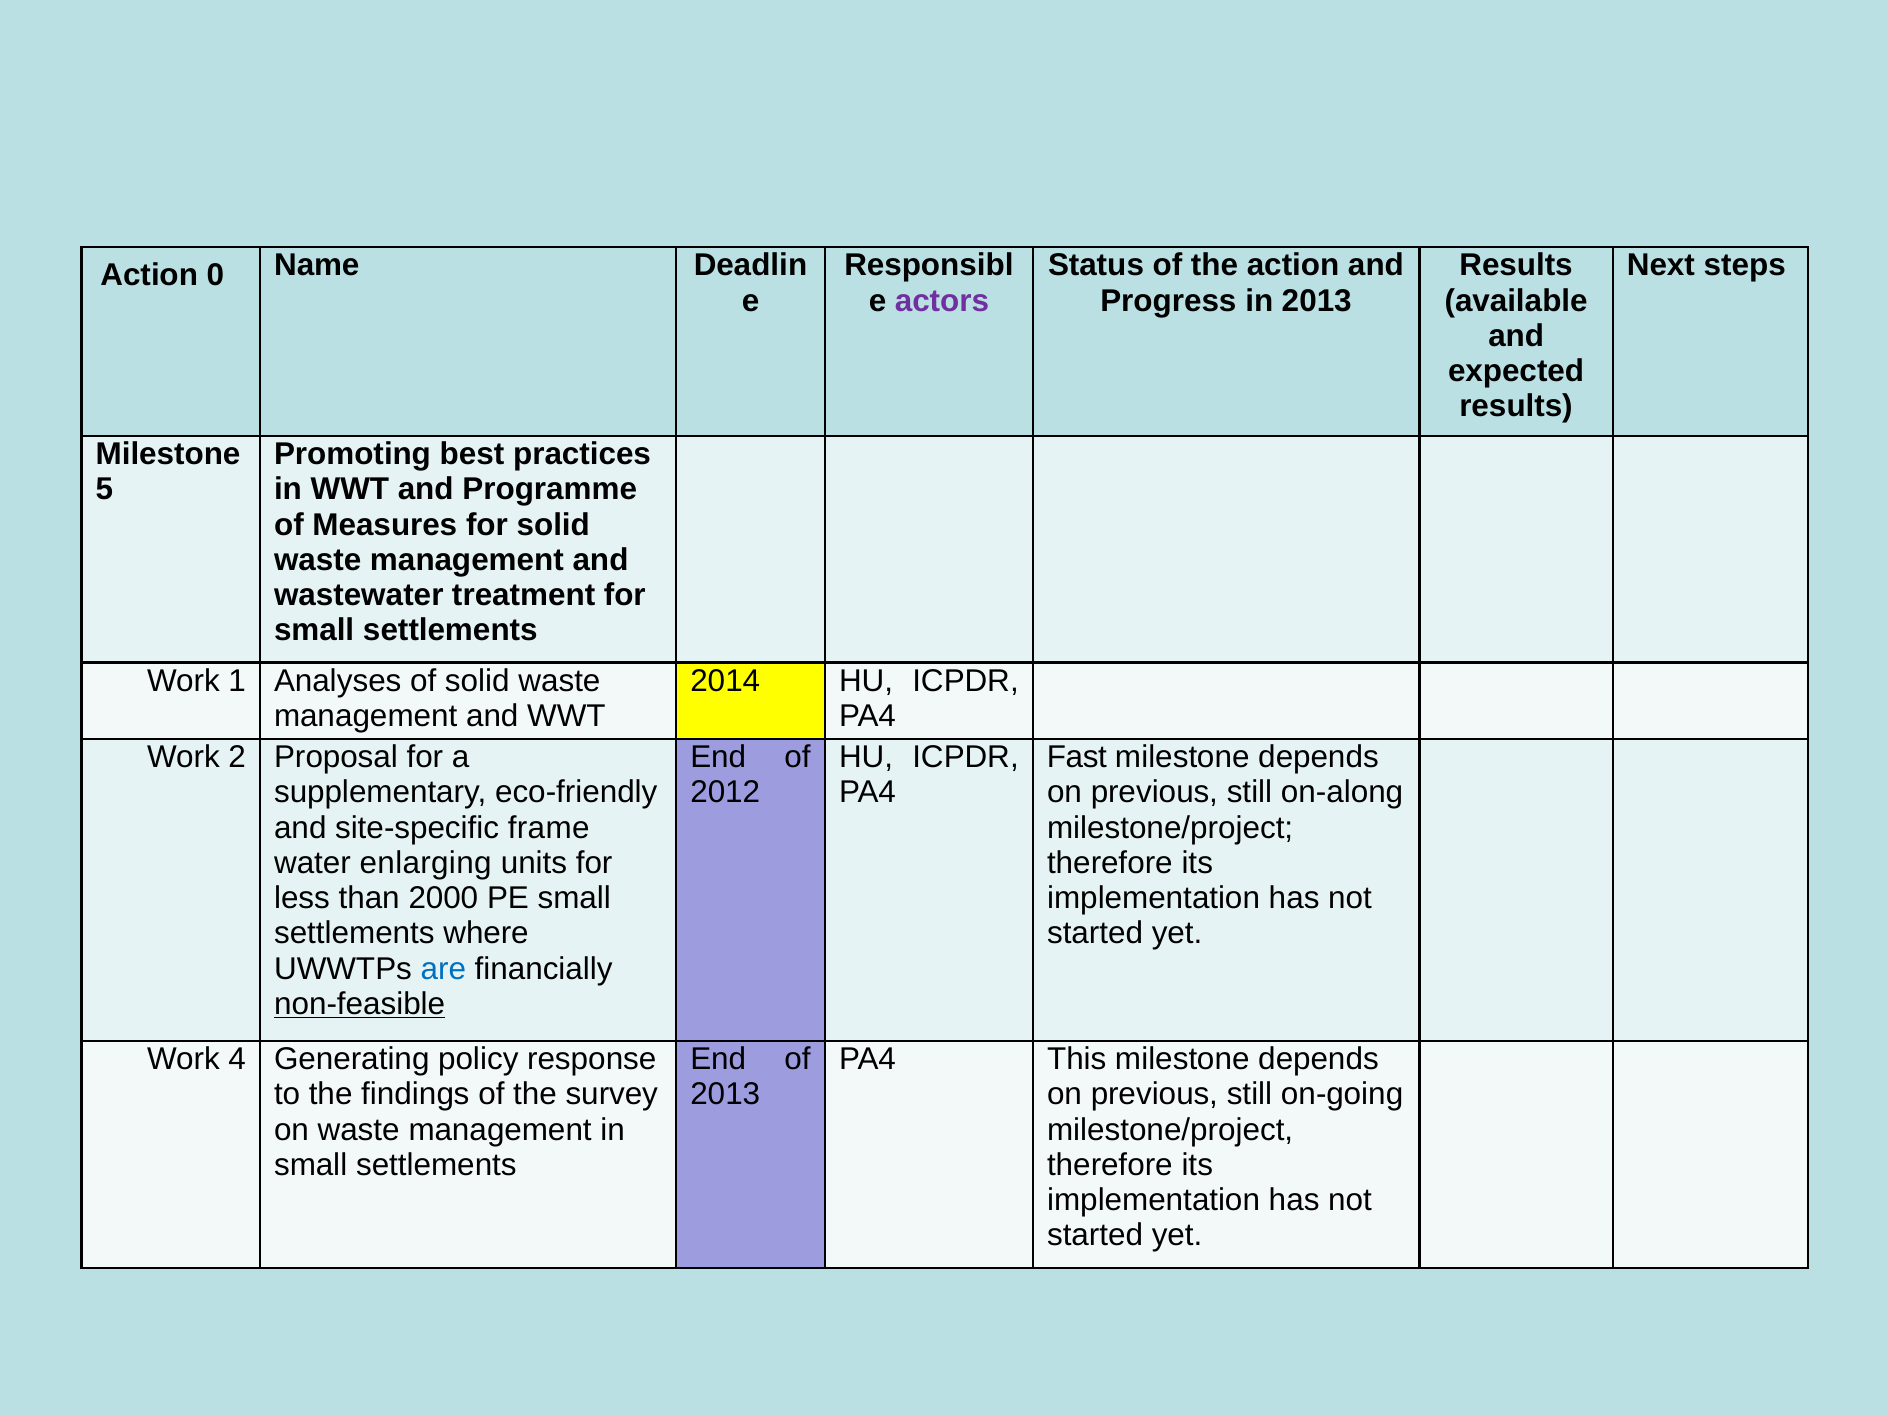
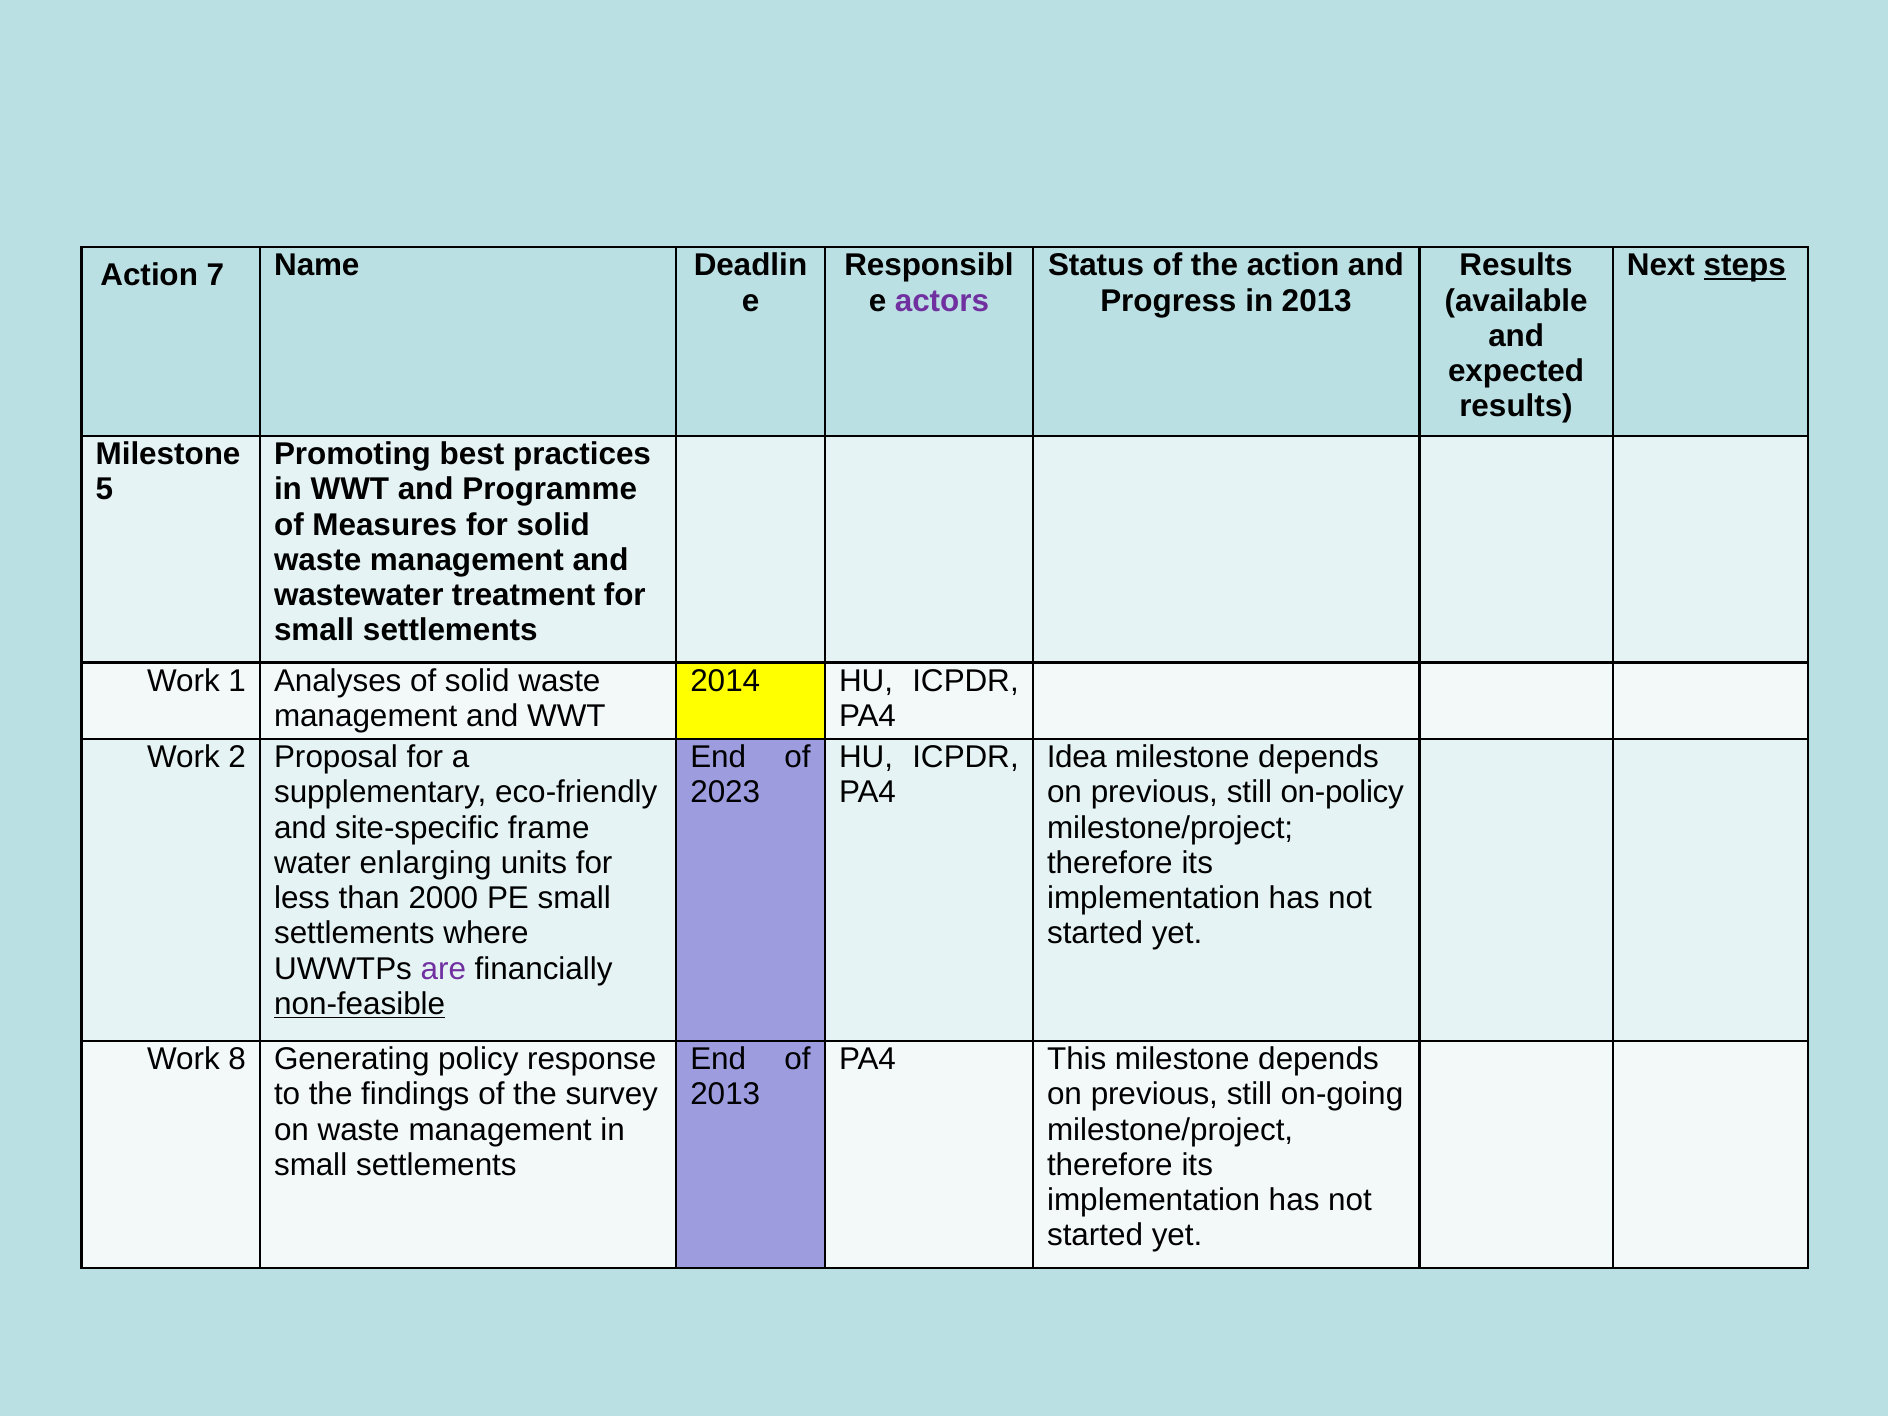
steps underline: none -> present (1745, 265)
0: 0 -> 7 (215, 275)
Fast: Fast -> Idea (1077, 757)
2012: 2012 -> 2023 (725, 793)
on-along: on-along -> on-policy (1342, 793)
are colour: blue -> purple (443, 969)
4: 4 -> 8 (237, 1059)
